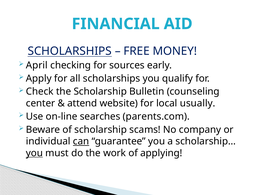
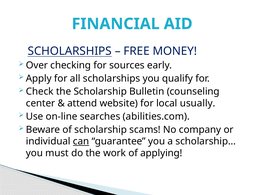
April: April -> Over (37, 65)
parents.com: parents.com -> abilities.com (156, 116)
you underline: present -> none (34, 153)
